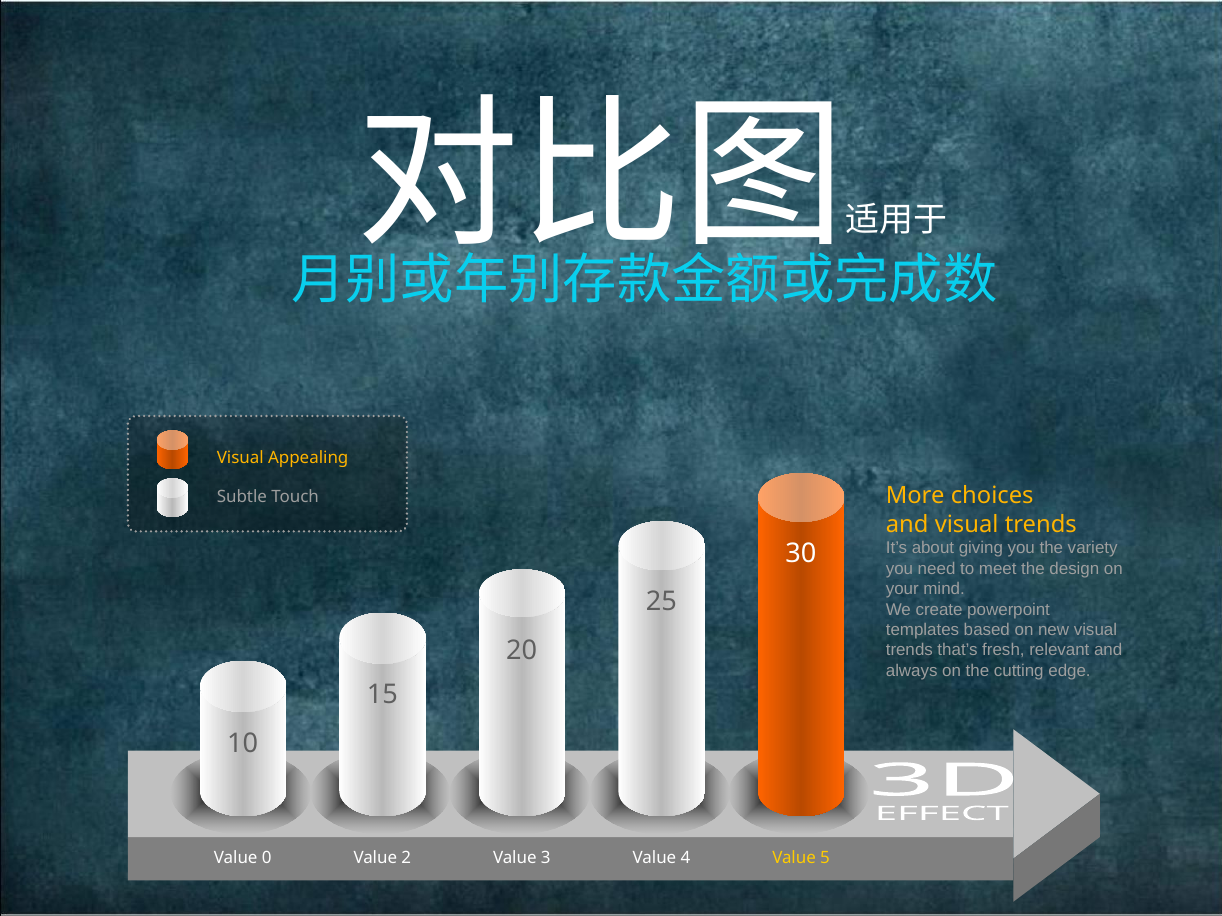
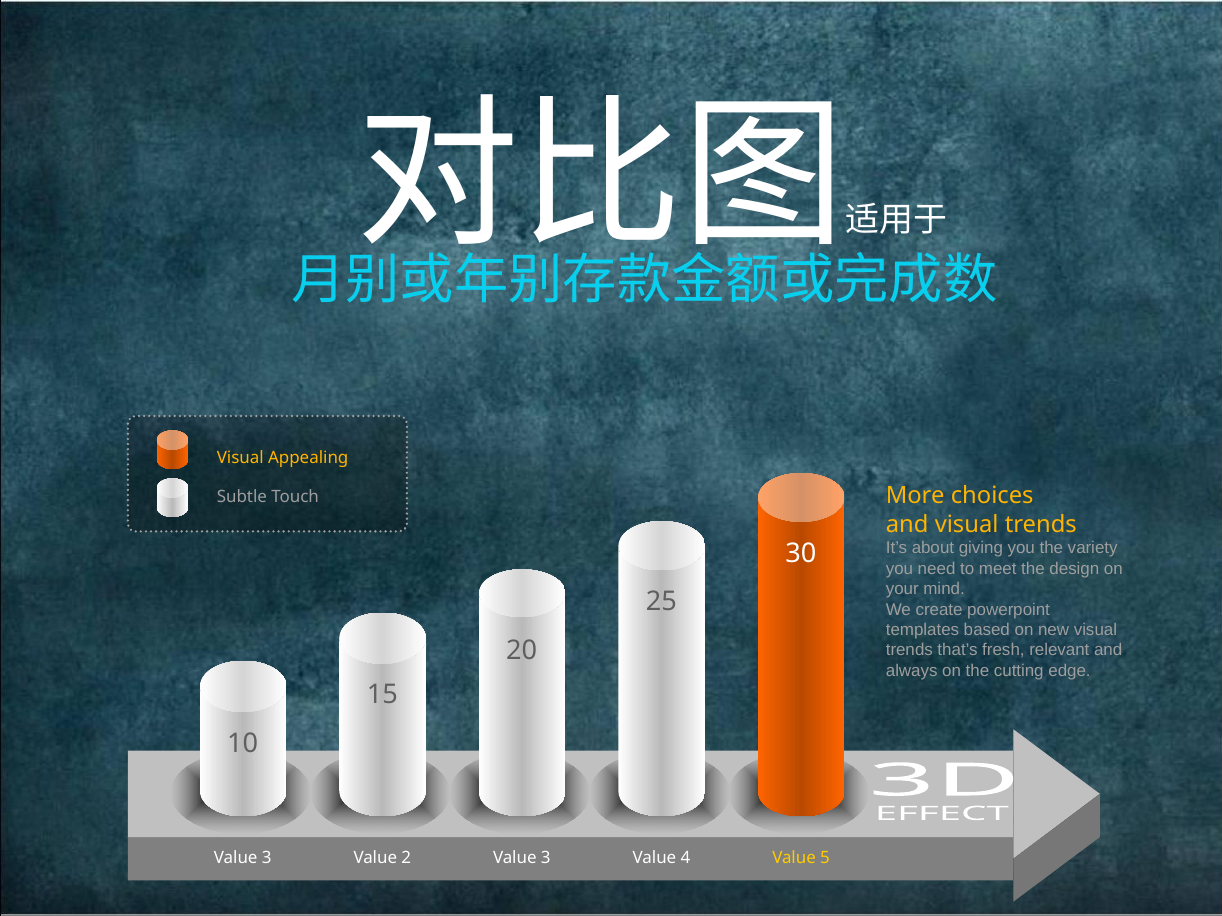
0: 0 -> 3 (267, 858)
